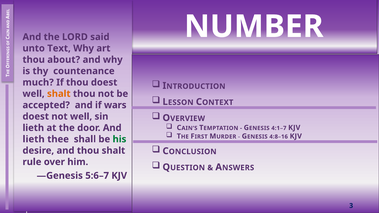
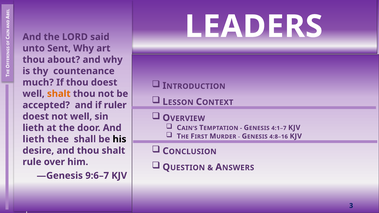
NUMBER: NUMBER -> LEADERS (254, 27)
Text: Text -> Sent (59, 48)
wars: wars -> ruler (115, 105)
his colour: green -> black (119, 139)
5:6–7: 5:6–7 -> 9:6–7 (97, 176)
